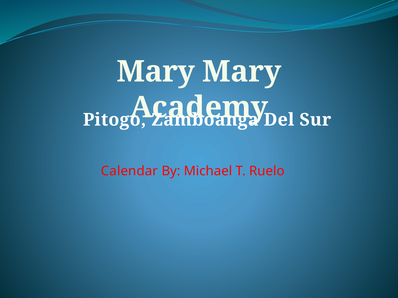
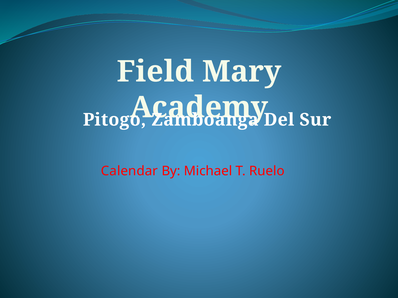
Mary: Mary -> Field (155, 72)
